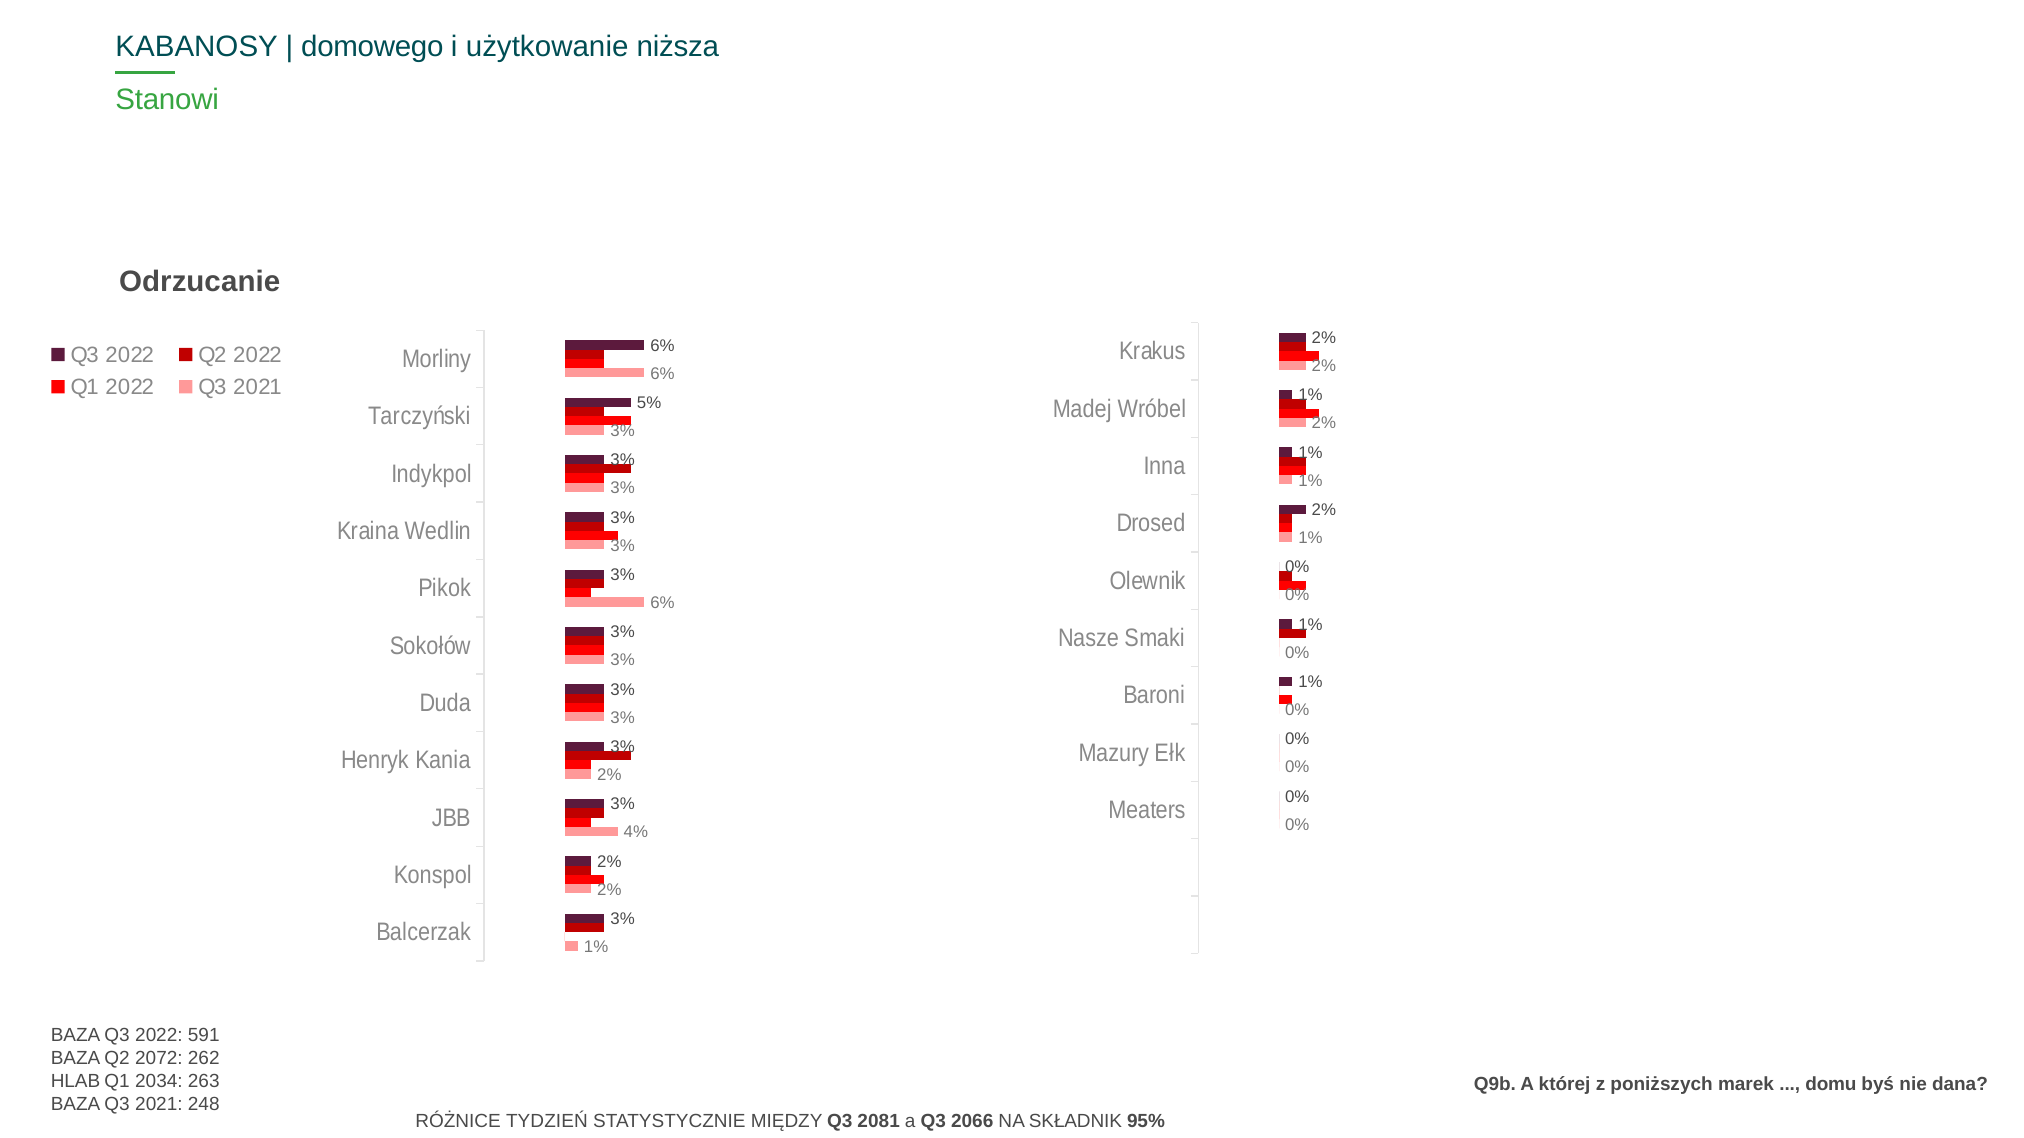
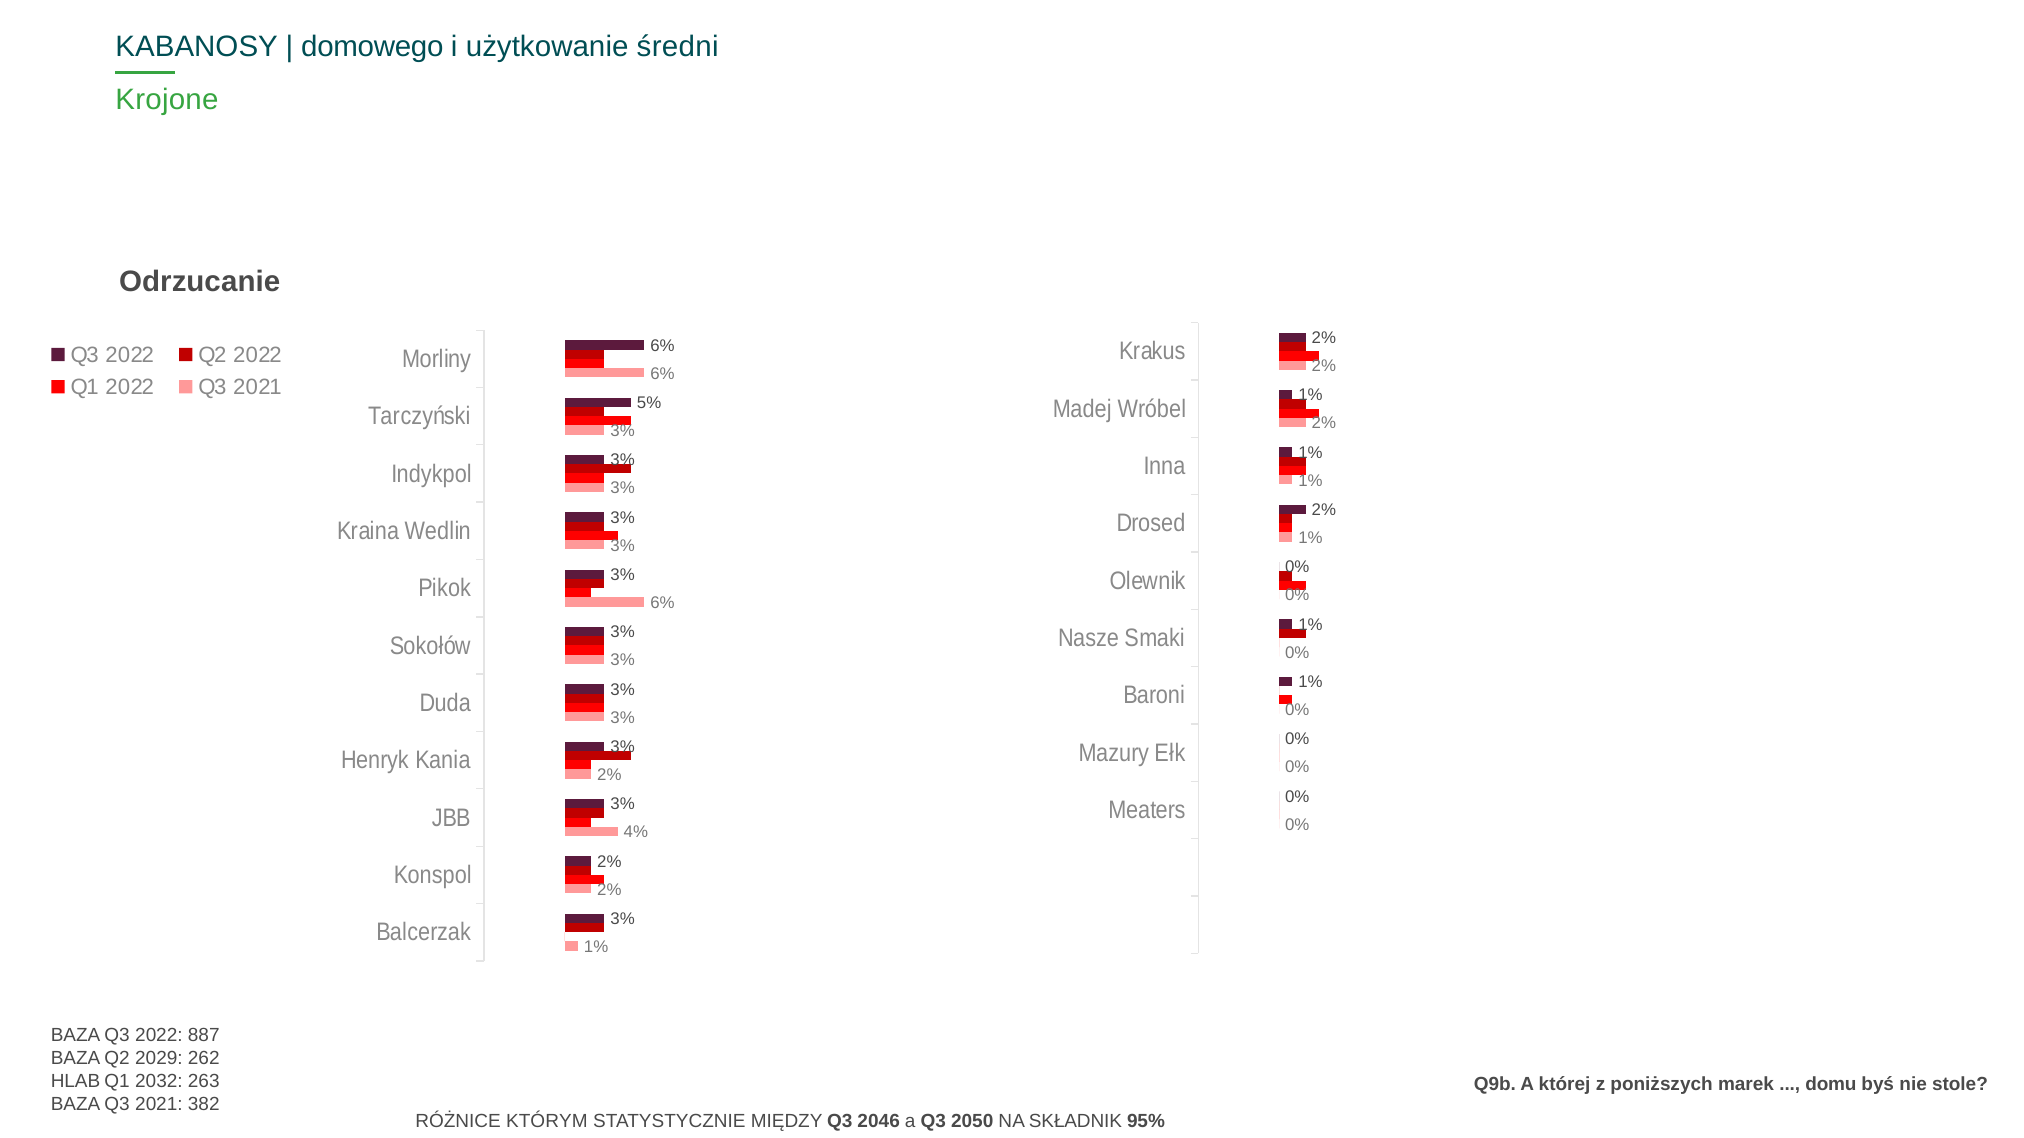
niższa: niższa -> średni (678, 47)
Stanowi: Stanowi -> Krojone (167, 100)
591: 591 -> 887 (204, 1036)
2072: 2072 -> 2029 (159, 1059)
2034: 2034 -> 2032 (159, 1082)
dana: dana -> stole (1960, 1085)
248: 248 -> 382 (204, 1105)
TYDZIEŃ: TYDZIEŃ -> KTÓRYM (547, 1122)
2081: 2081 -> 2046 (879, 1122)
2066: 2066 -> 2050 (972, 1122)
